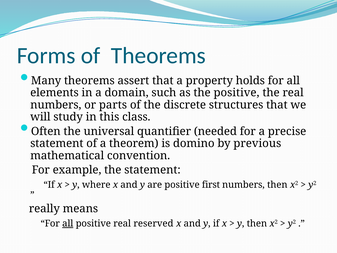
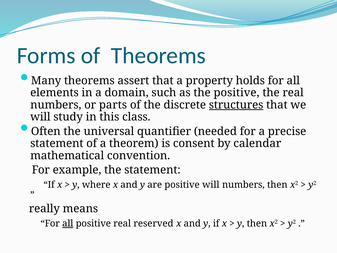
structures underline: none -> present (236, 105)
domino: domino -> consent (194, 143)
previous: previous -> calendar (257, 143)
positive first: first -> will (211, 185)
